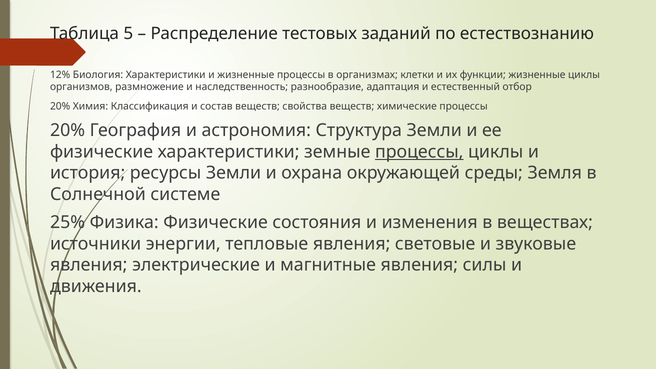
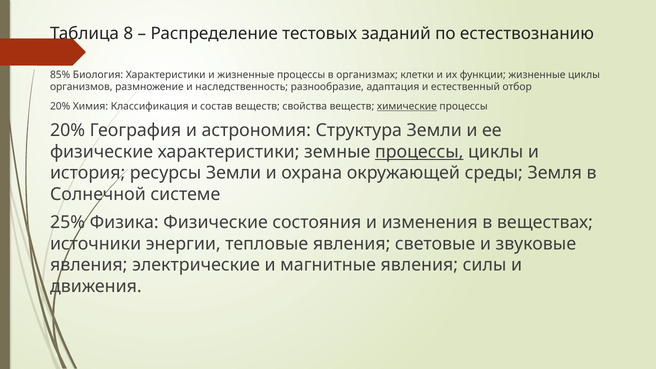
5: 5 -> 8 (128, 34)
12%: 12% -> 85% (60, 75)
химические underline: none -> present (407, 106)
